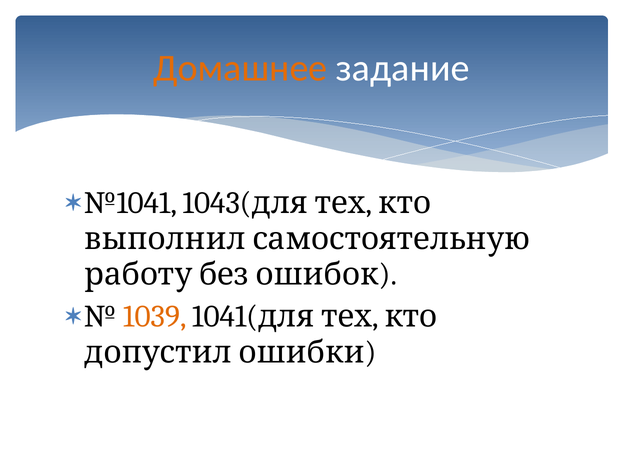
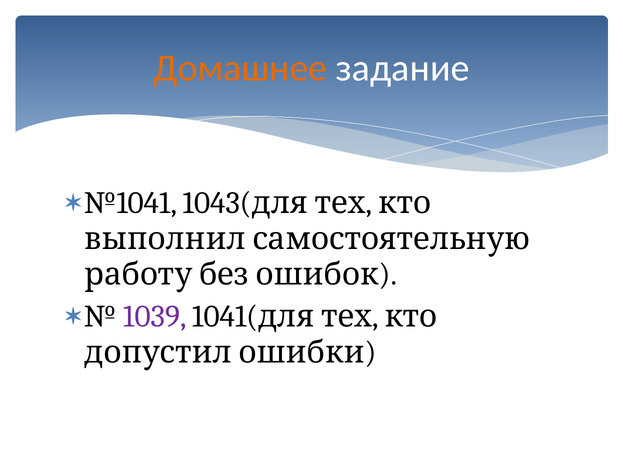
1039 colour: orange -> purple (155, 317)
